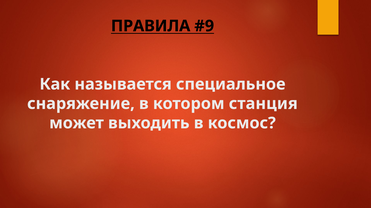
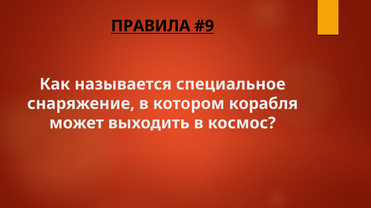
станция: станция -> корабля (263, 104)
